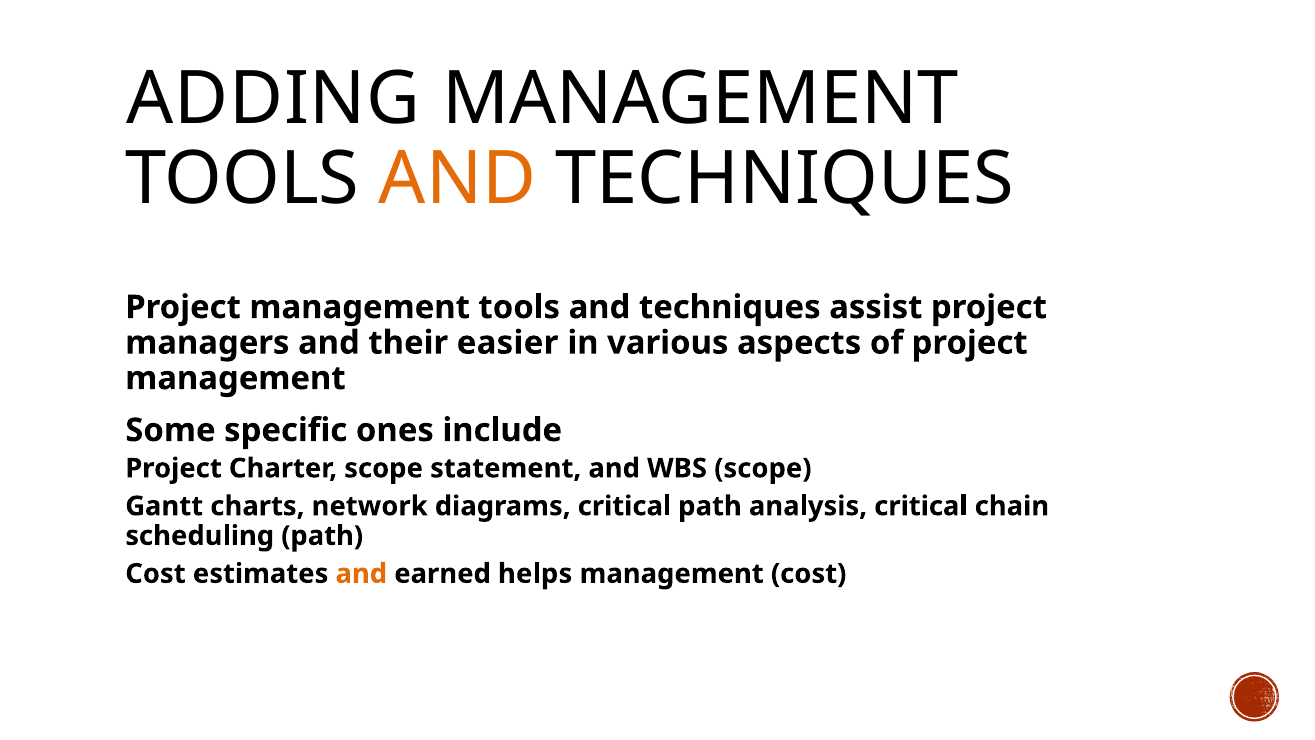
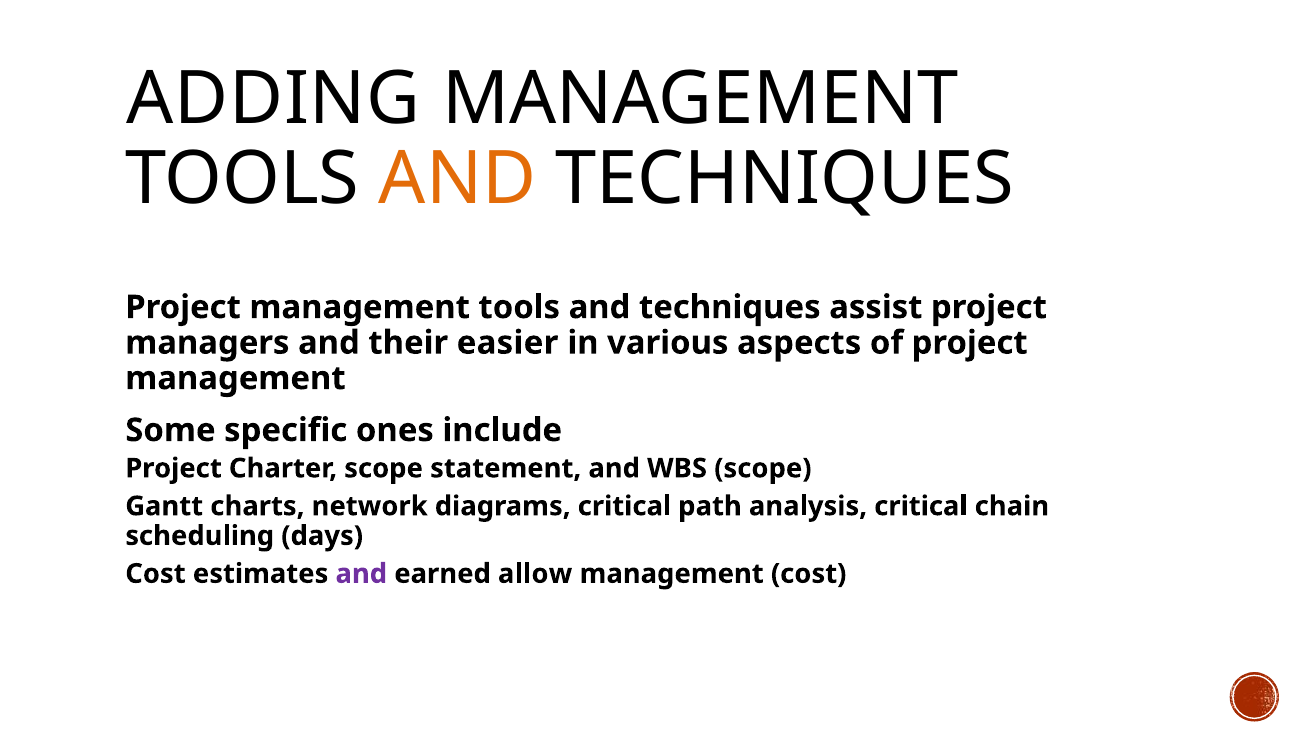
scheduling path: path -> days (322, 536)
and colour: orange -> purple (361, 573)
helps: helps -> allow (535, 573)
